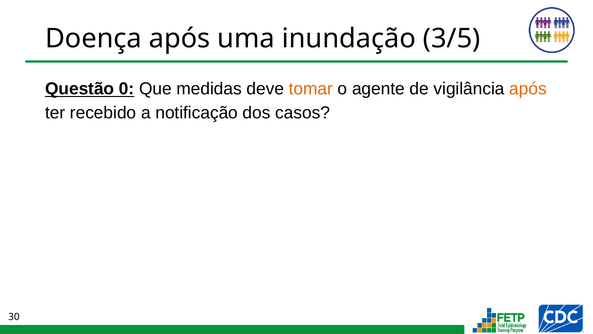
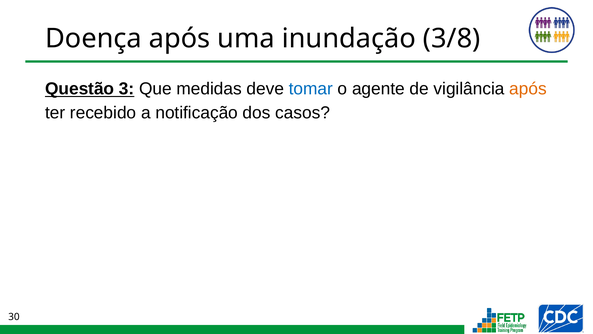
3/5: 3/5 -> 3/8 (452, 38)
0: 0 -> 3 (127, 89)
tomar colour: orange -> blue (311, 89)
